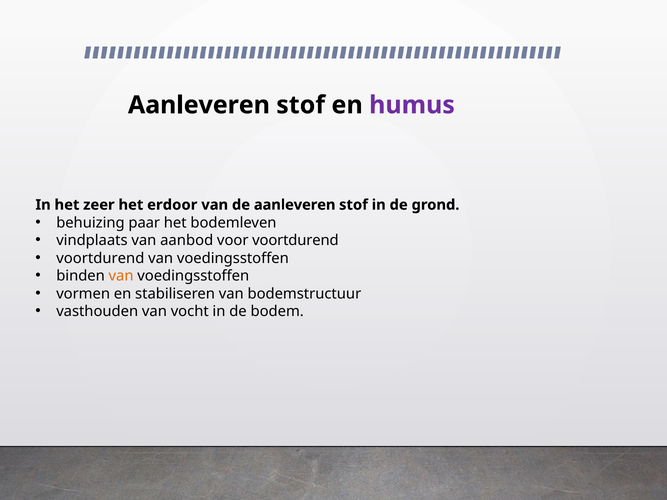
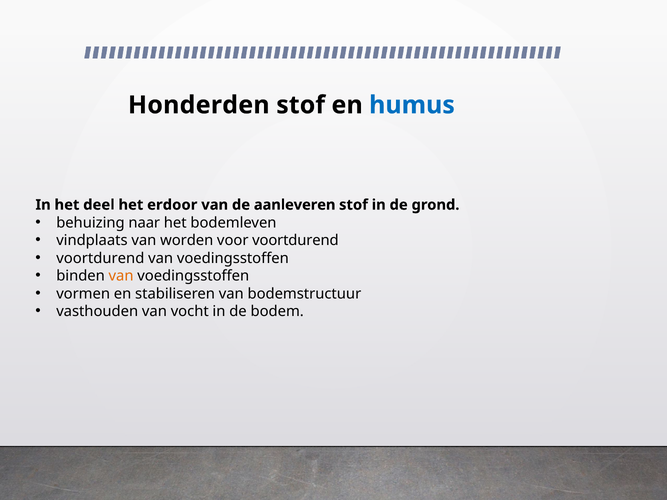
Aanleveren: Aanleveren -> Honderden (199, 105)
humus colour: purple -> blue (412, 105)
zeer: zeer -> deel (99, 205)
paar: paar -> naar (144, 223)
aanbod: aanbod -> worden (187, 241)
